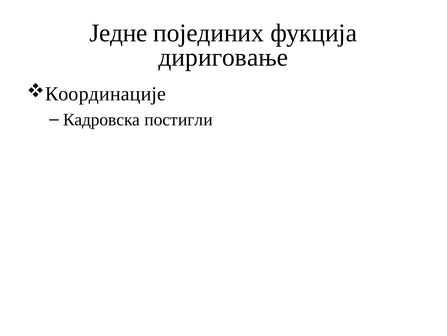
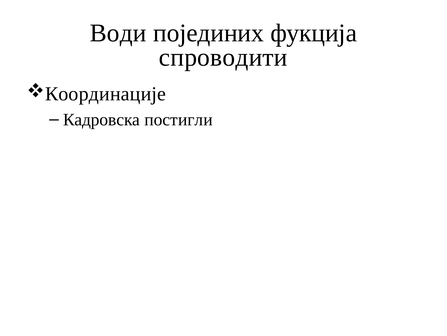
Једне: Једне -> Води (118, 33)
дириговање: дириговање -> спроводити (223, 57)
